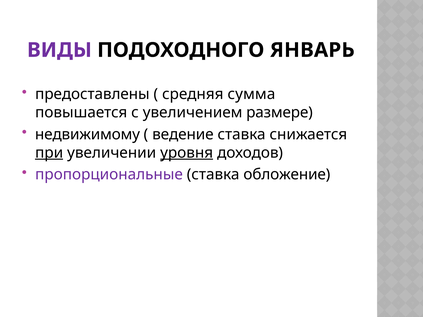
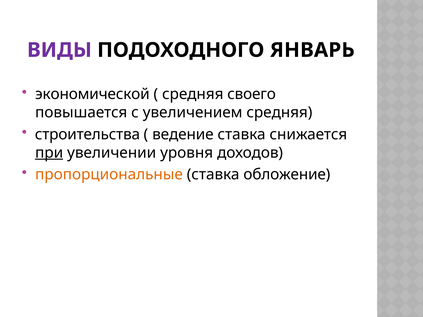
предоставлены: предоставлены -> экономической (92, 94)
сумма: сумма -> своего (252, 94)
увеличением размере: размере -> средняя (279, 113)
недвижимому: недвижимому -> строительства (87, 134)
уровня underline: present -> none (187, 153)
пропорциональные colour: purple -> orange (109, 175)
